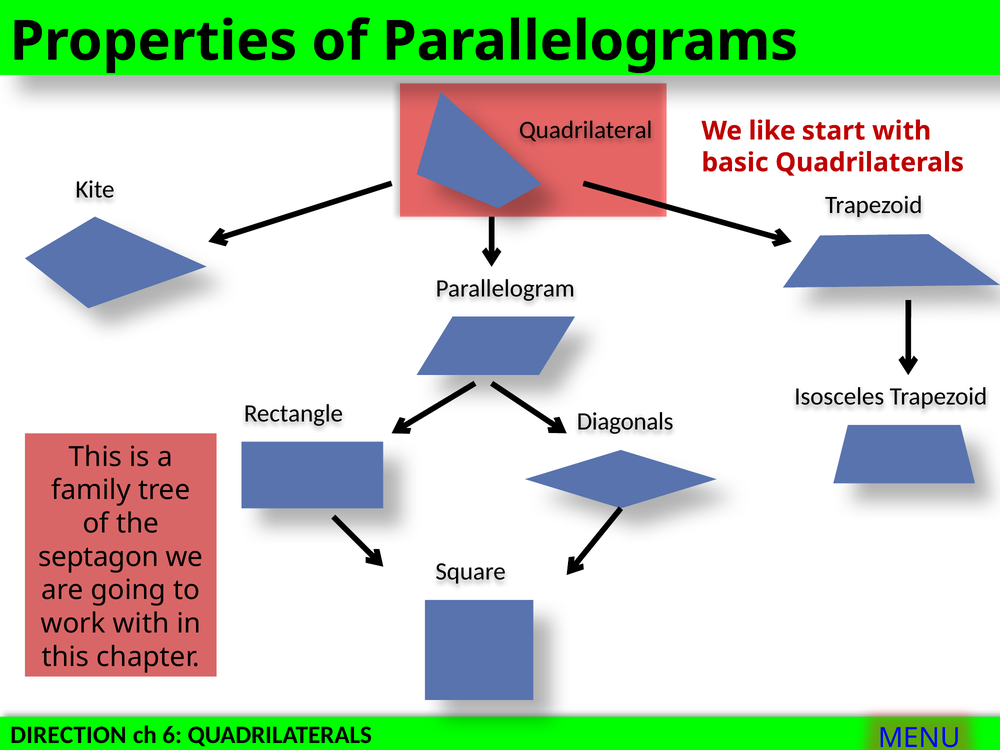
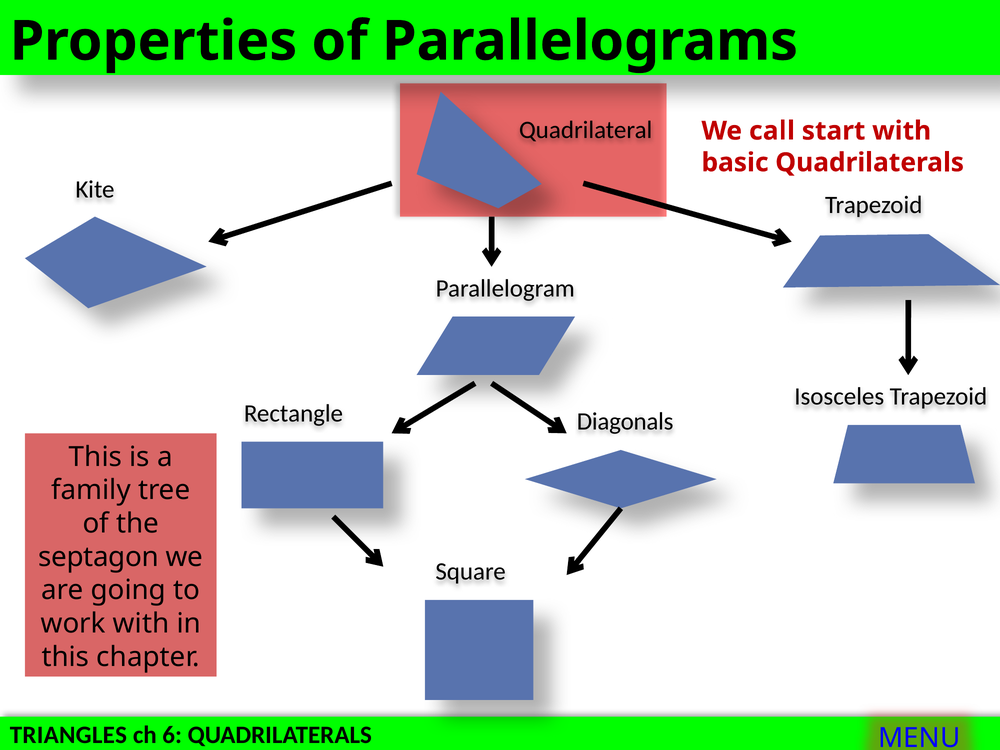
like: like -> call (772, 131)
DIRECTION: DIRECTION -> TRIANGLES (68, 735)
